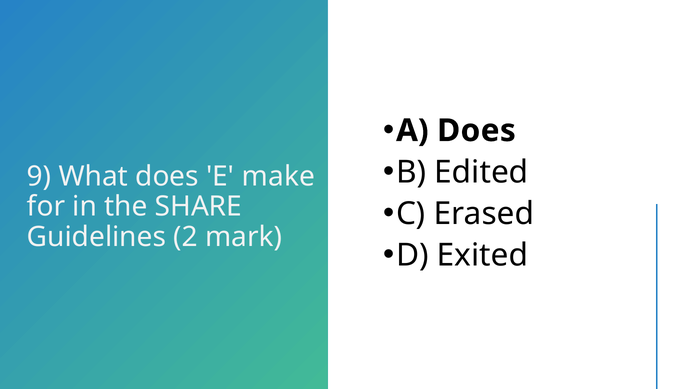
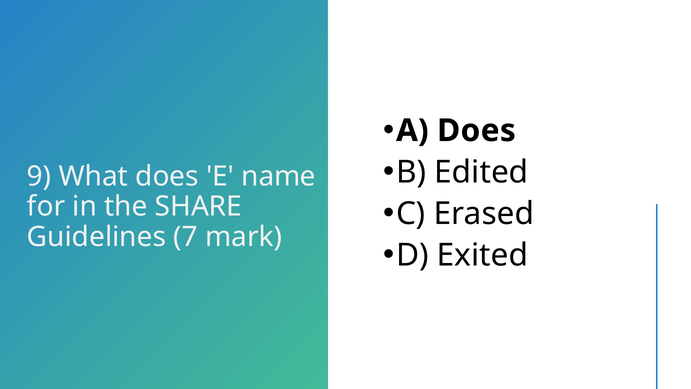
make: make -> name (279, 176)
2: 2 -> 7 (186, 237)
